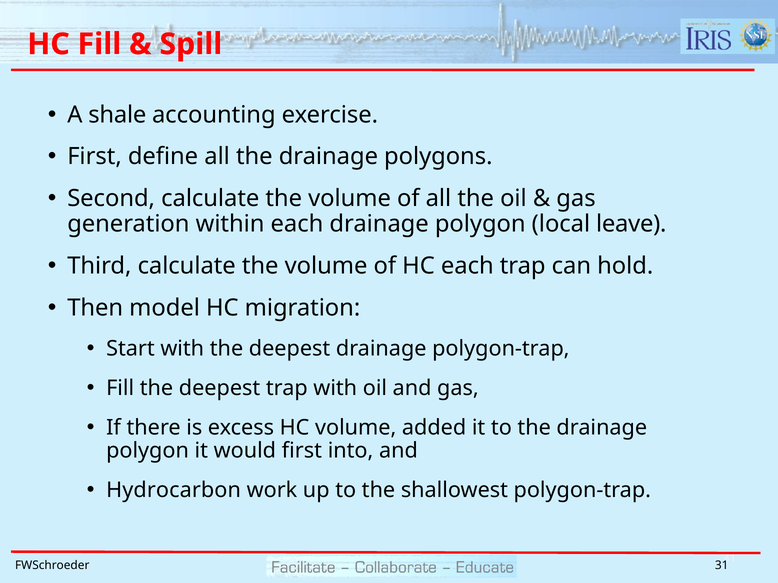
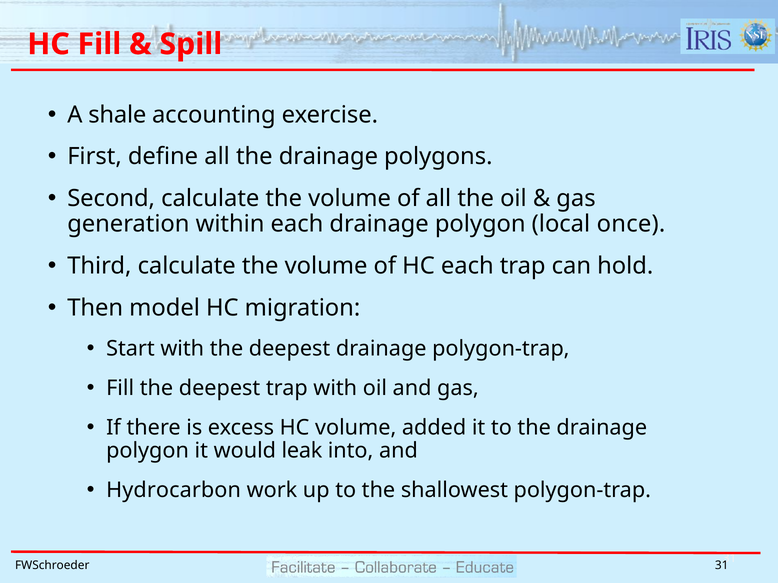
leave: leave -> once (631, 224)
would first: first -> leak (302, 451)
